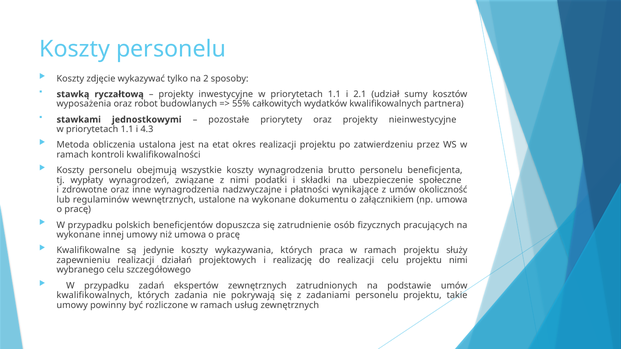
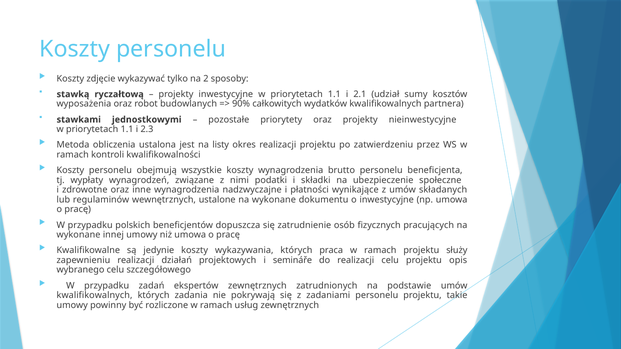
55%: 55% -> 90% (241, 104)
4.3: 4.3 -> 2.3 (147, 129)
etat: etat -> listy (221, 145)
okoliczność: okoliczność -> składanych (443, 190)
o załącznikiem: załącznikiem -> inwestycyjne (387, 200)
realizację: realizację -> semináře (292, 260)
projektu nimi: nimi -> opis (458, 260)
